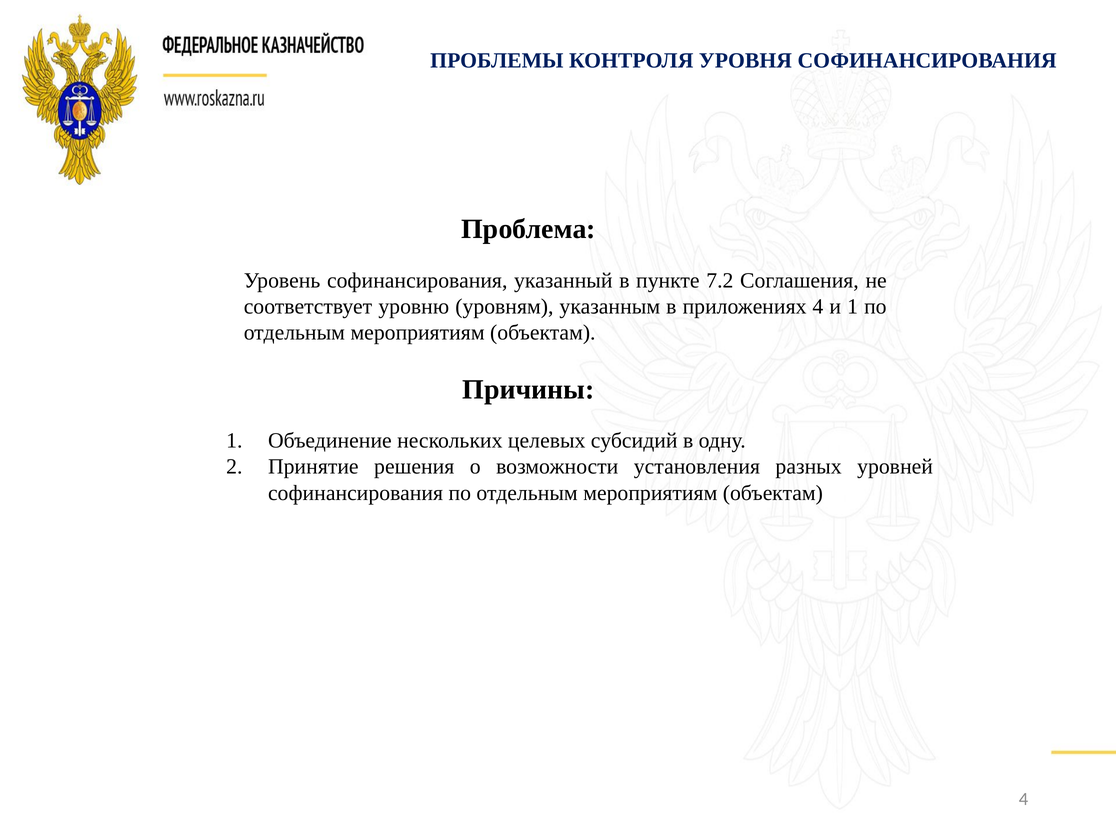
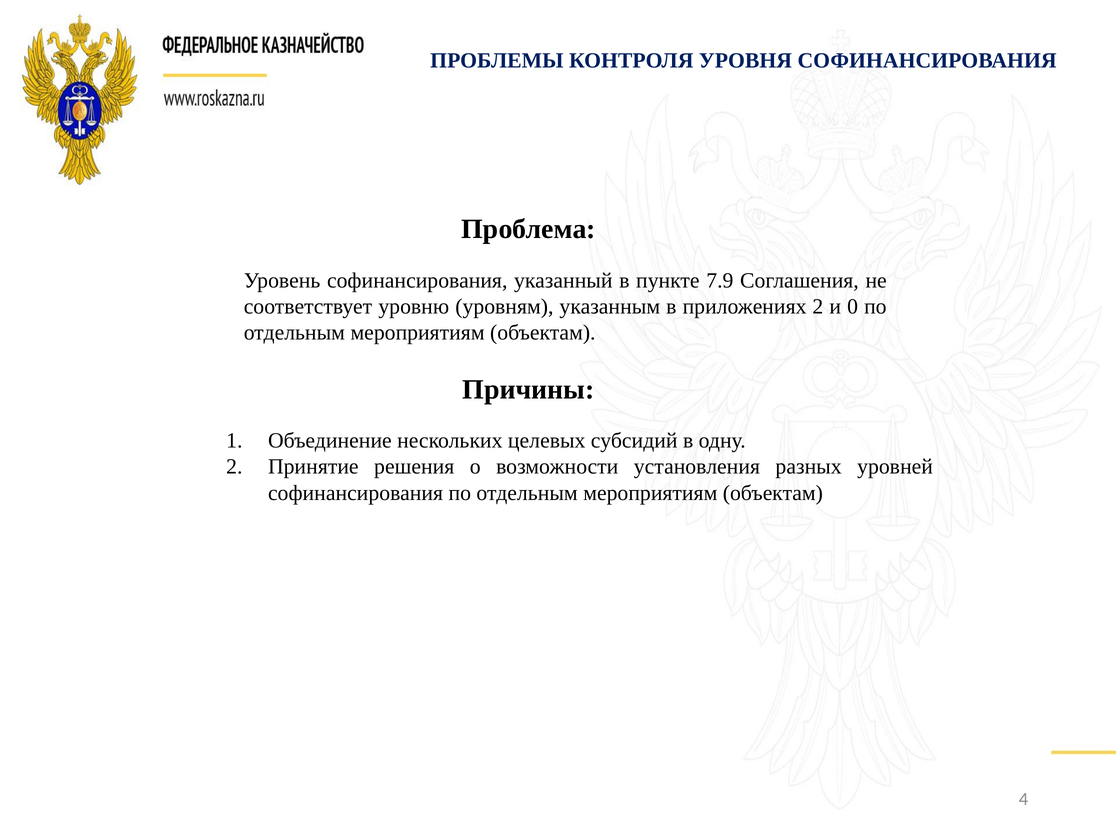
7.2: 7.2 -> 7.9 (720, 280)
приложениях 4: 4 -> 2 (818, 306)
и 1: 1 -> 0 (853, 306)
